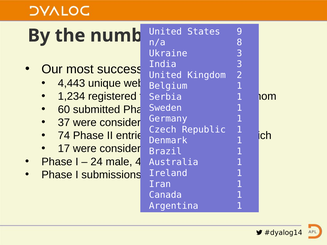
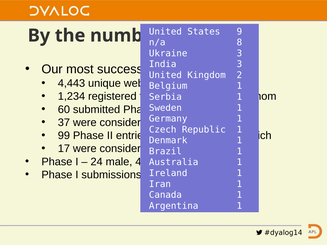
74: 74 -> 99 (64, 136)
